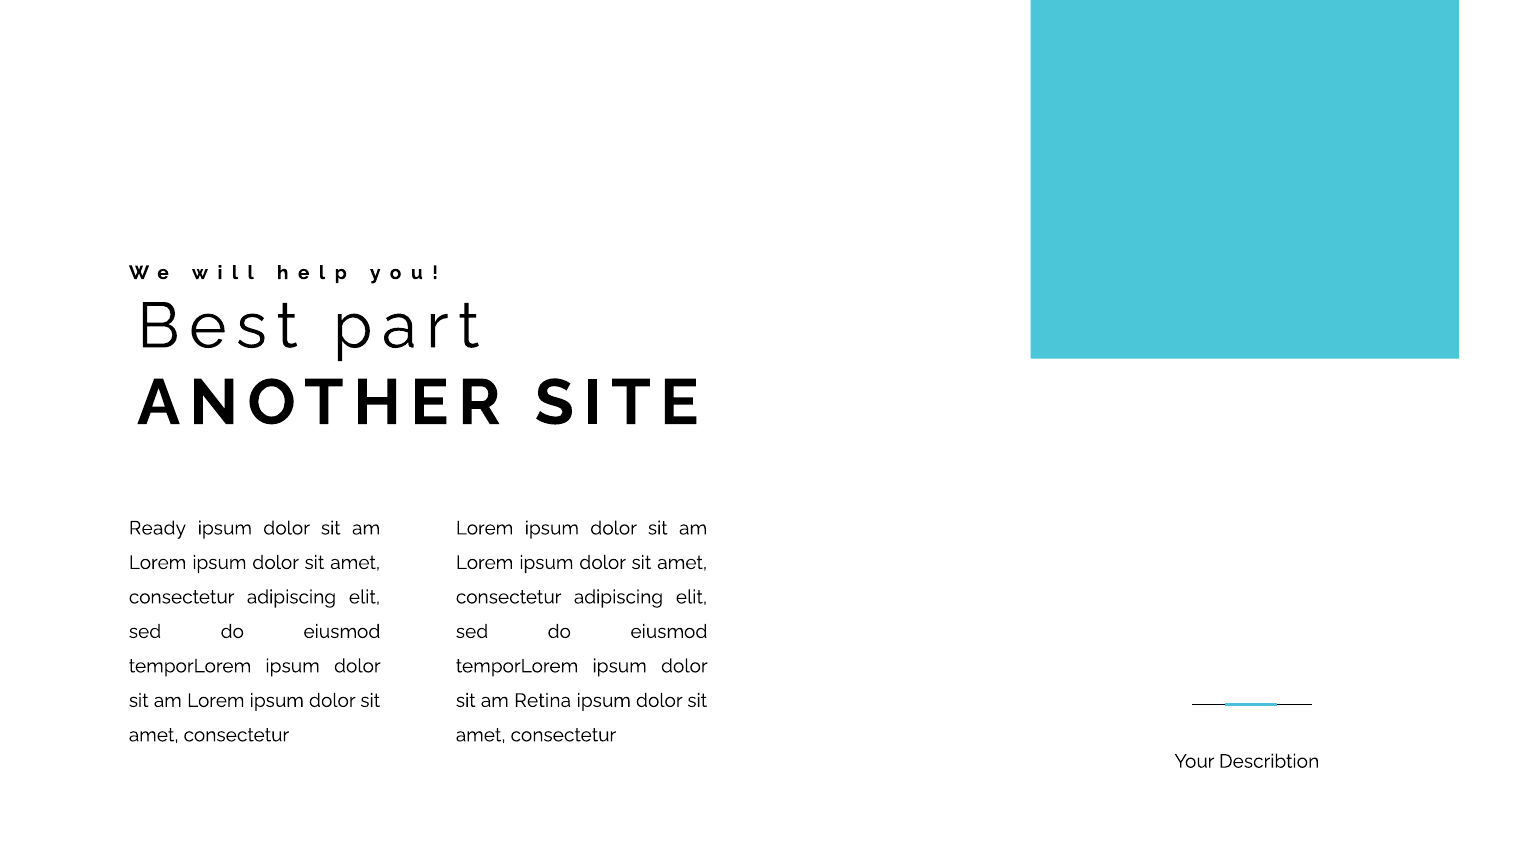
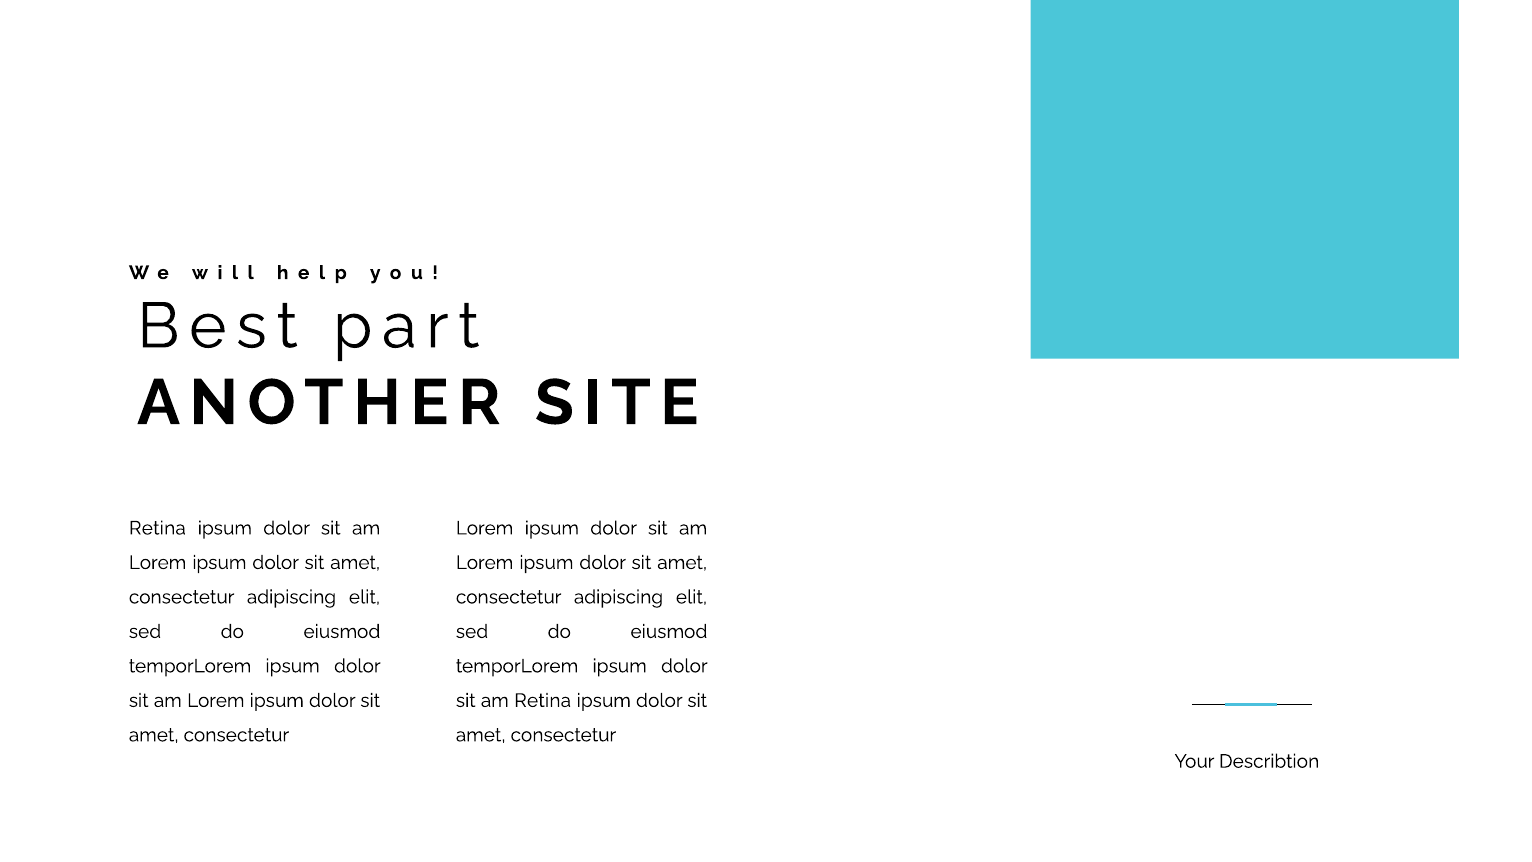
Ready: Ready -> Retina (157, 528)
